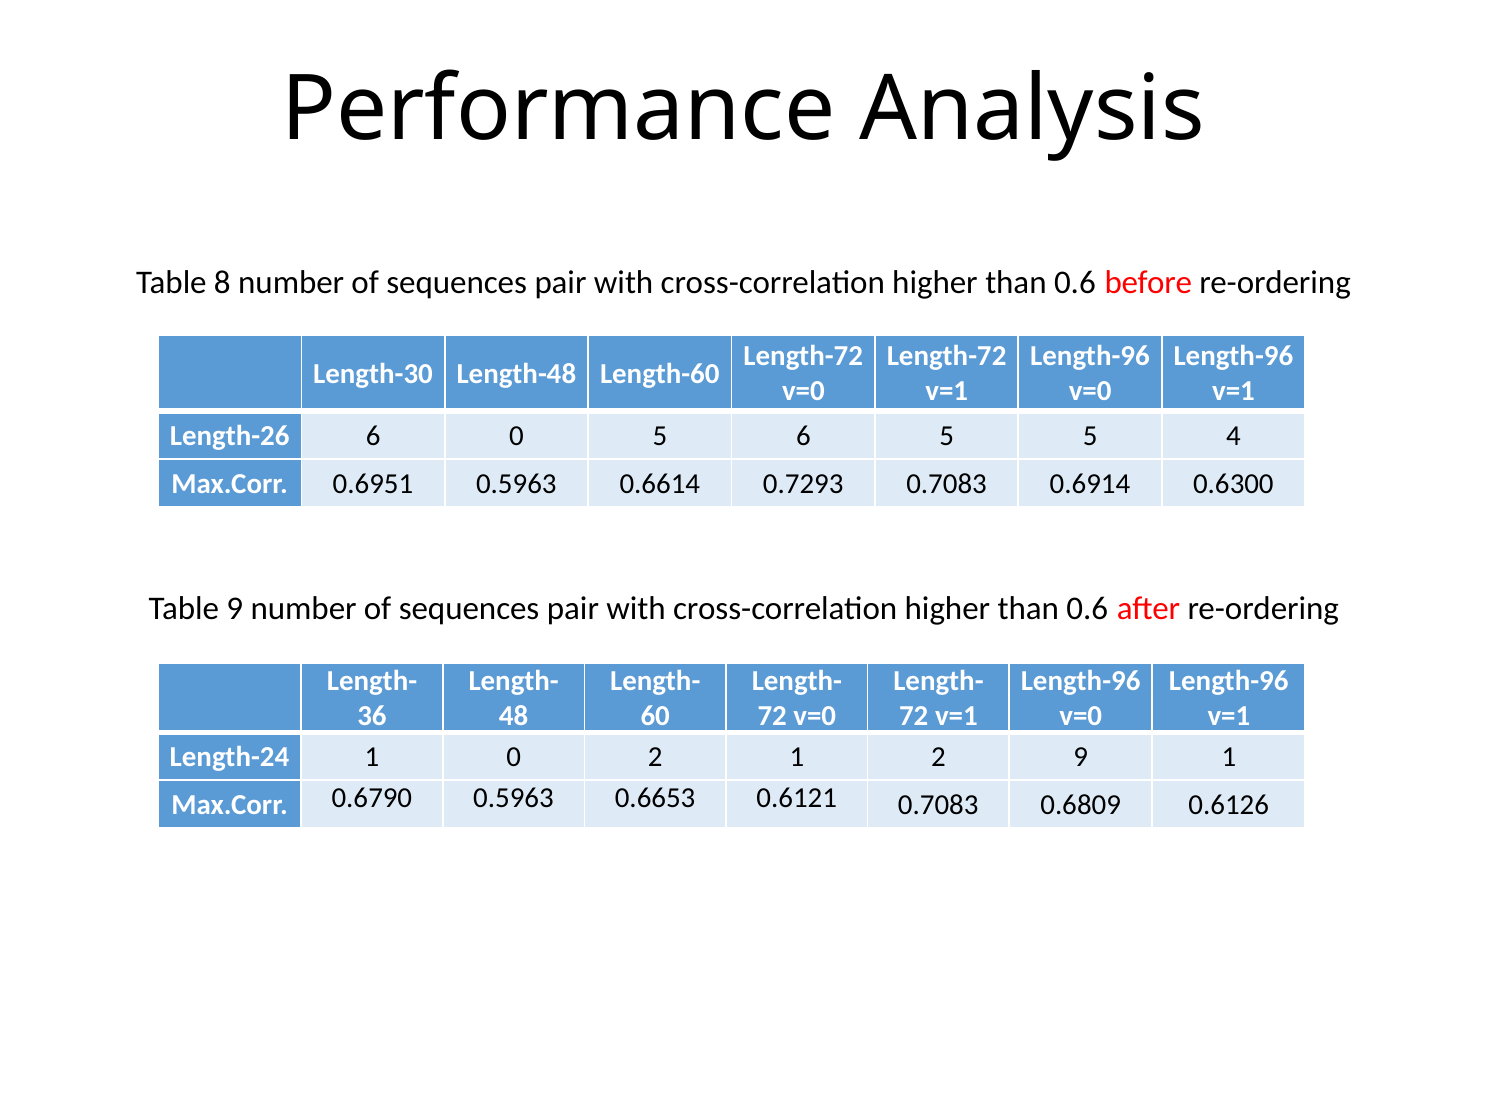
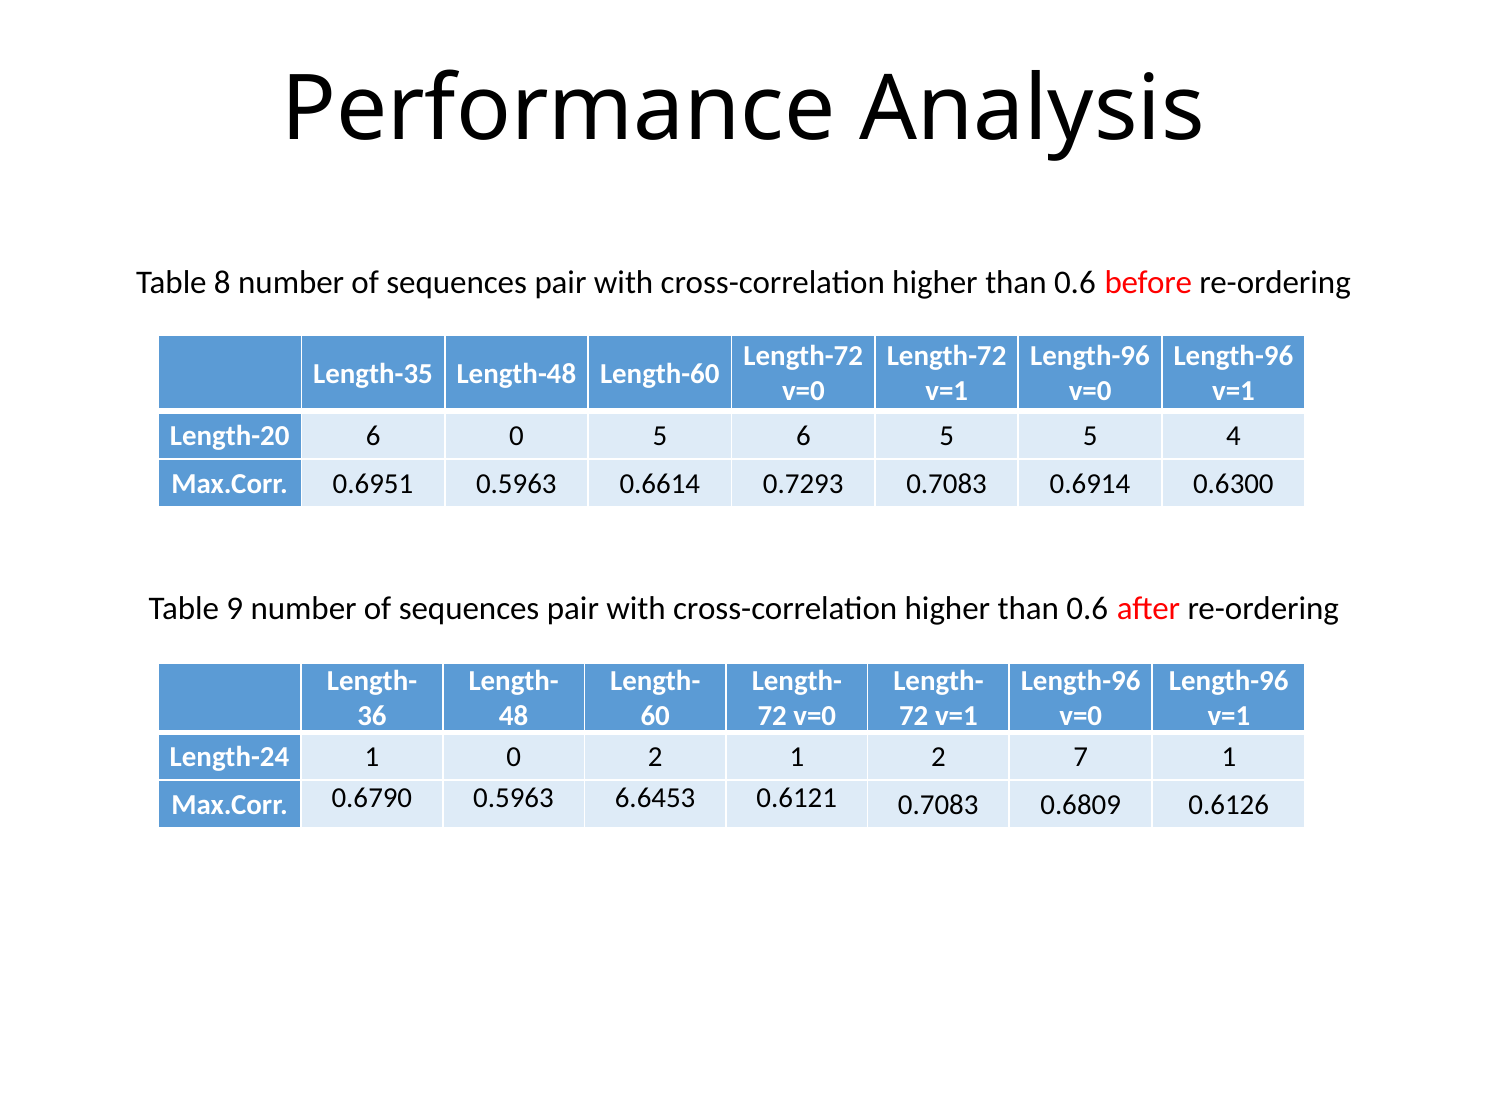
Length-30: Length-30 -> Length-35 (373, 374)
Length-26: Length-26 -> Length-20 (230, 436)
2 9: 9 -> 7 (1081, 757)
0.6653: 0.6653 -> 6.6453 (655, 798)
